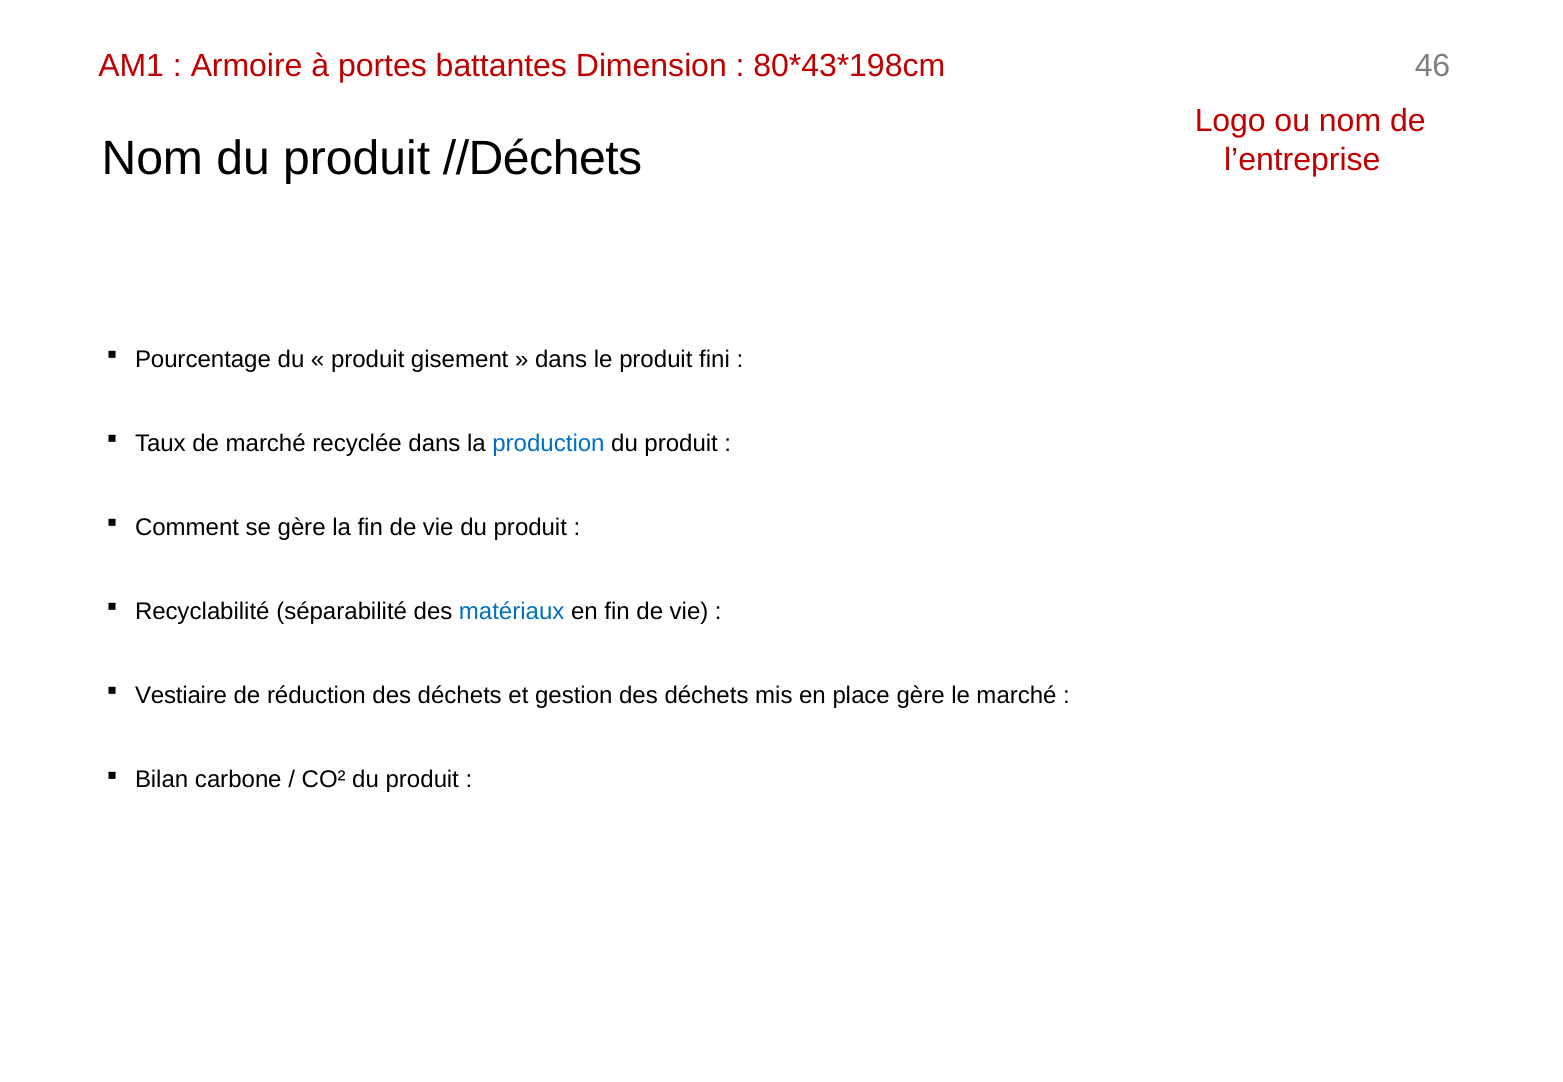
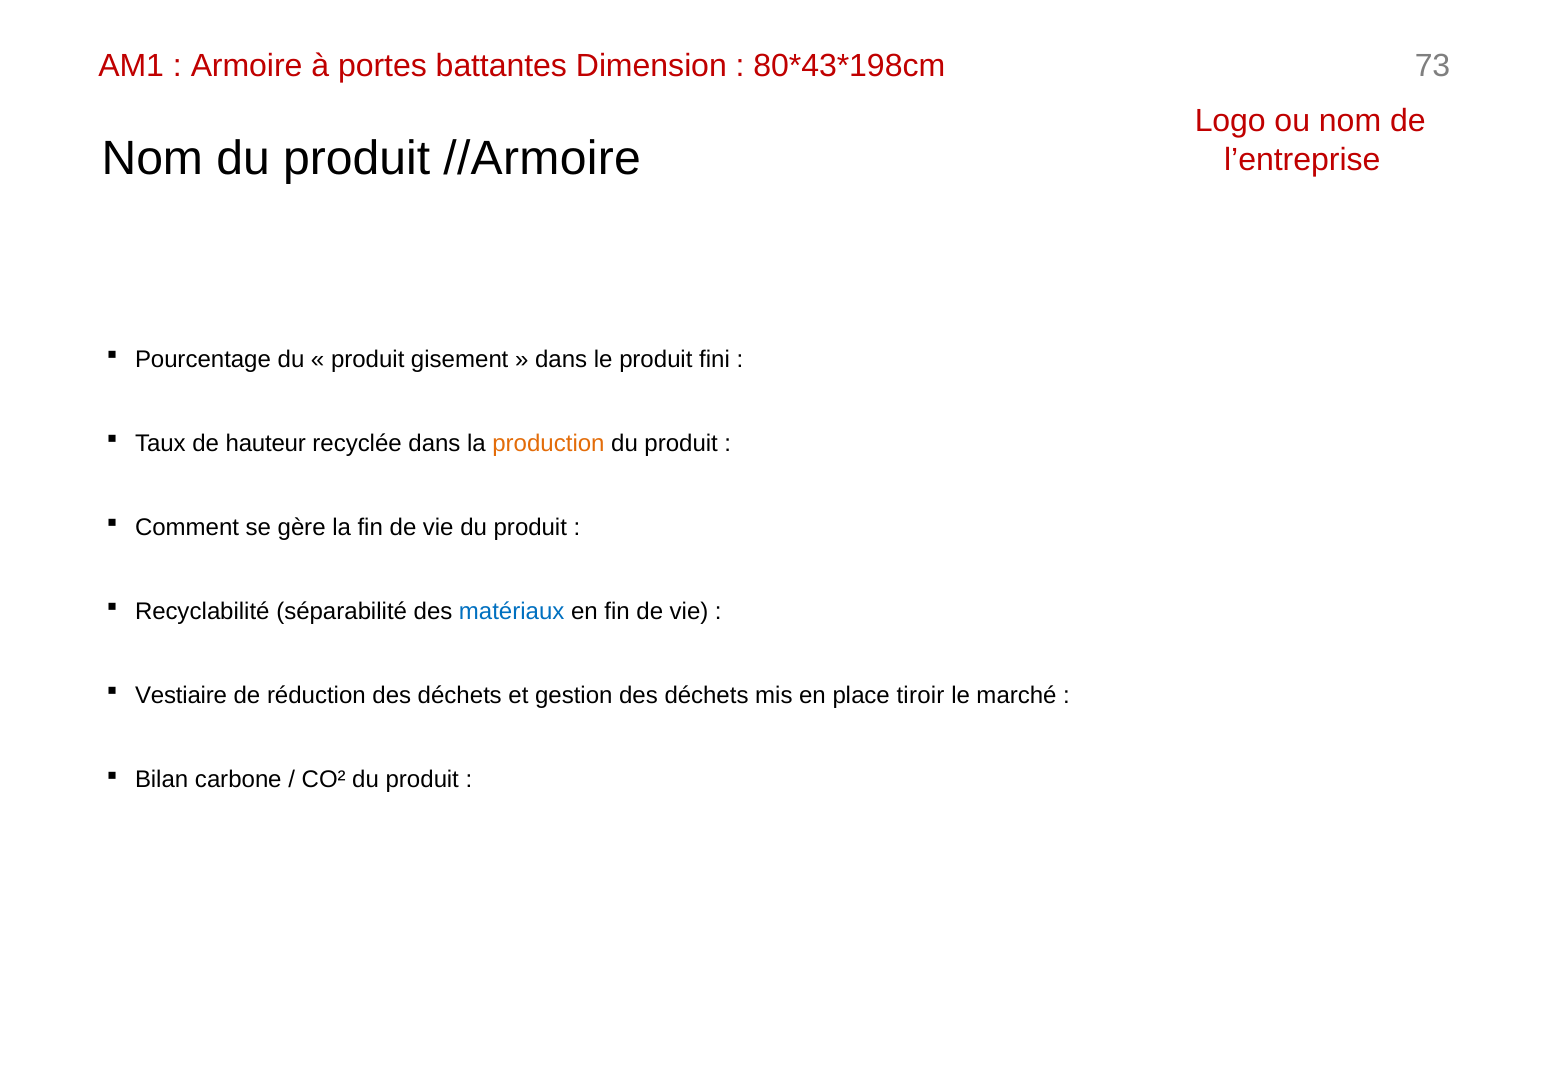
46: 46 -> 73 (1433, 66)
//Déchets: //Déchets -> //Armoire (542, 159)
de marché: marché -> hauteur (266, 443)
production colour: blue -> orange (548, 443)
place gère: gère -> tiroir (921, 696)
